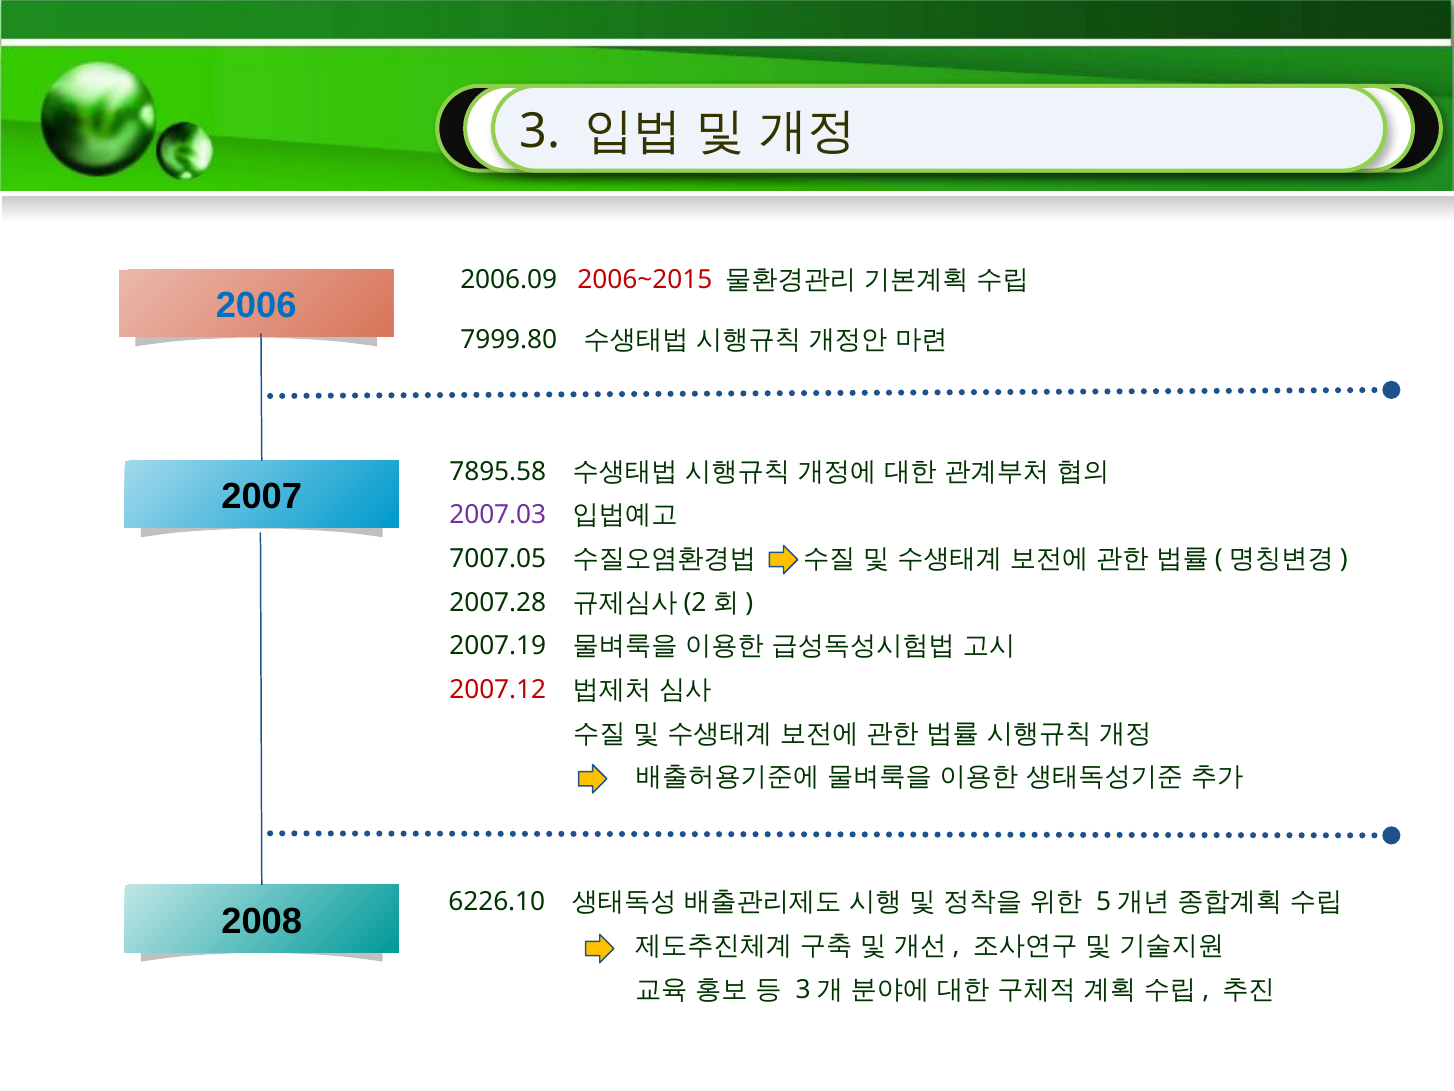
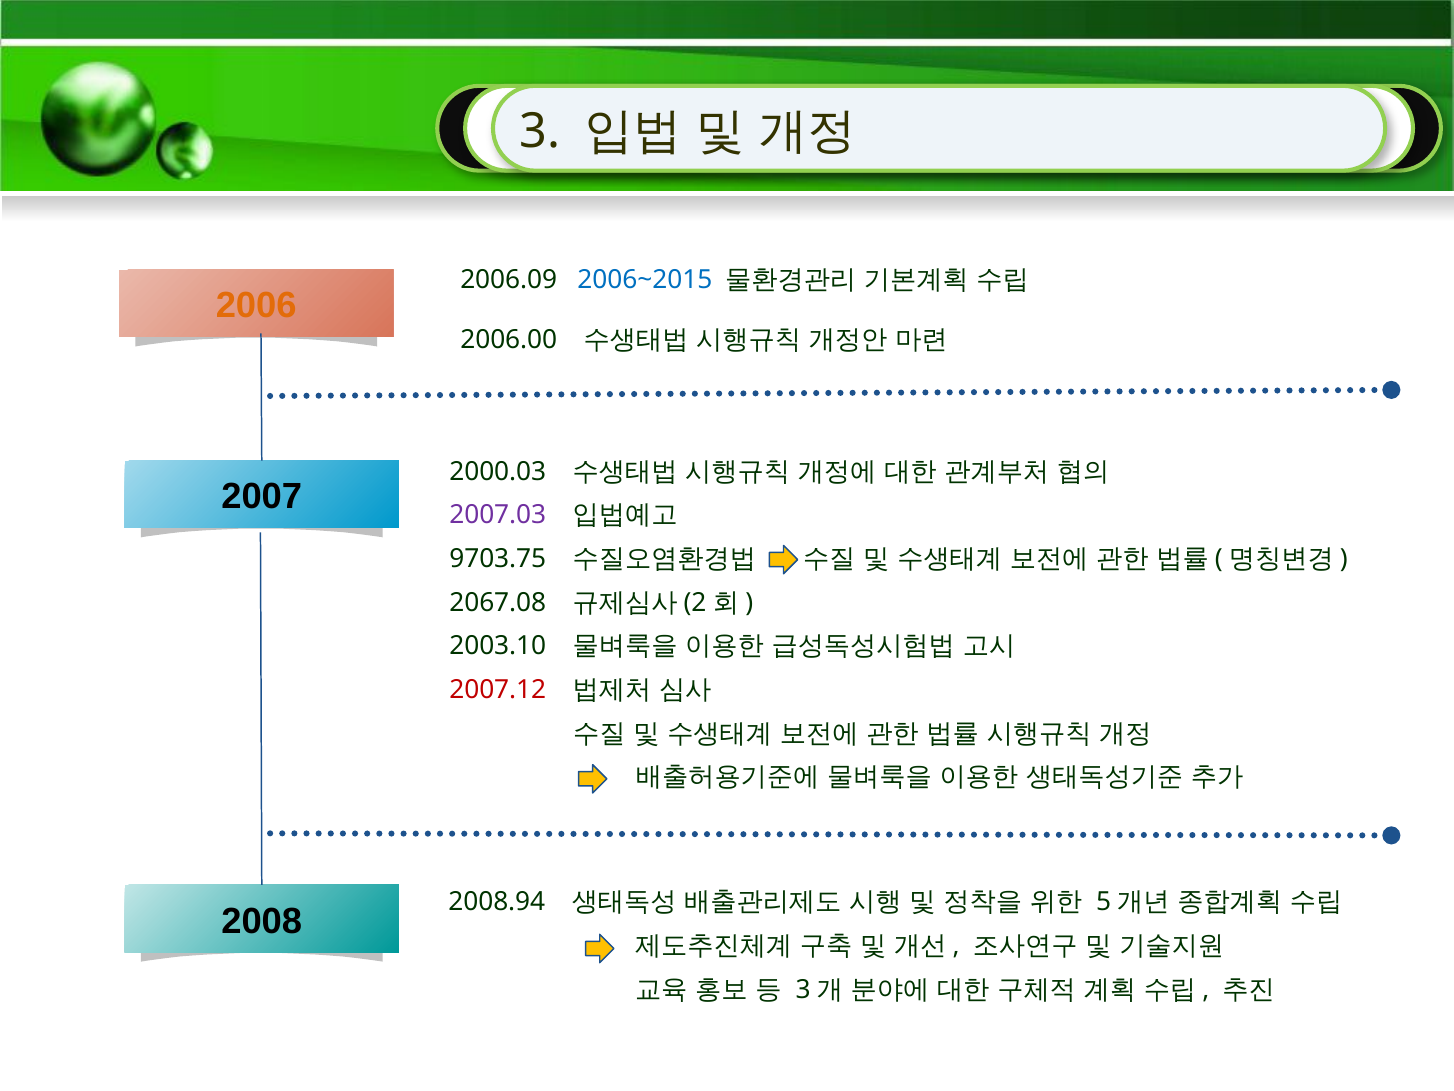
2006~2015 colour: red -> blue (645, 280)
2006 colour: blue -> orange (256, 306)
7999.80: 7999.80 -> 2006.00 (509, 340)
7895.58: 7895.58 -> 2000.03 (498, 471)
7007.05: 7007.05 -> 9703.75 (498, 559)
2007.28: 2007.28 -> 2067.08 (498, 602)
2007.19: 2007.19 -> 2003.10 (498, 646)
6226.10: 6226.10 -> 2008.94 (497, 902)
